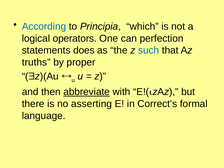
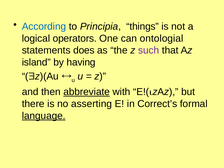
which: which -> things (143, 26)
perfection: perfection -> ontologial (162, 38)
such colour: blue -> purple (149, 50)
truths: truths -> island (36, 62)
proper: proper -> having (81, 62)
language underline: none -> present (44, 116)
